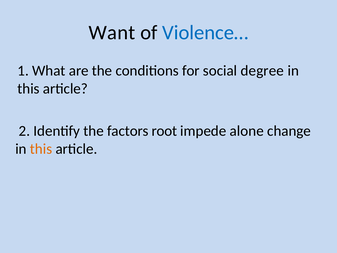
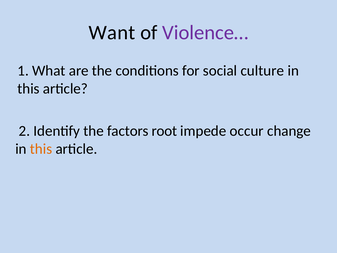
Violence… colour: blue -> purple (205, 33)
degree: degree -> culture (262, 71)
alone: alone -> occur (247, 131)
